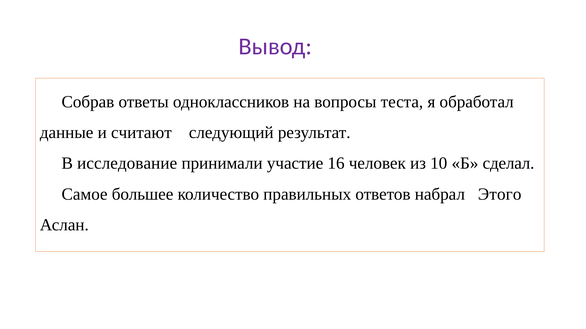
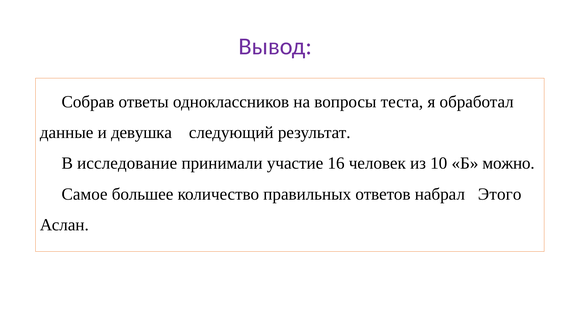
считают: считают -> девушка (141, 133)
сделал: сделал -> можно (508, 164)
